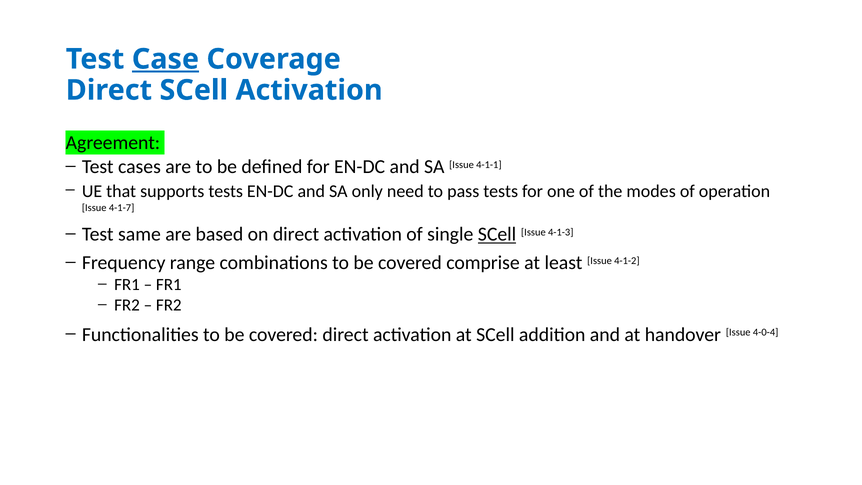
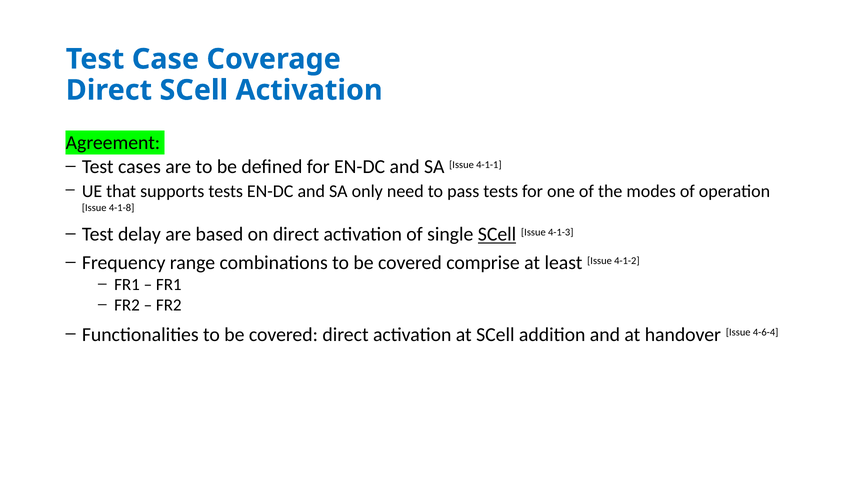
Case underline: present -> none (165, 59)
4-1-7: 4-1-7 -> 4-1-8 (122, 208)
same: same -> delay (139, 234)
4-0-4: 4-0-4 -> 4-6-4 (766, 332)
